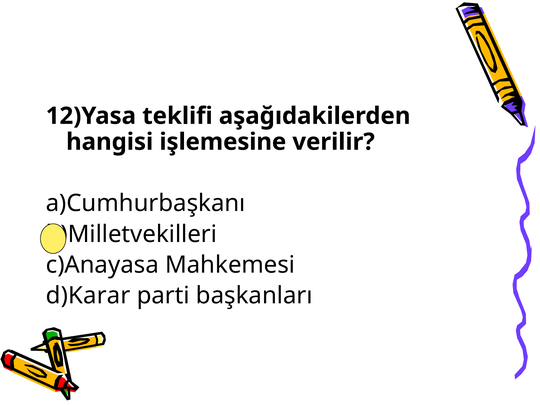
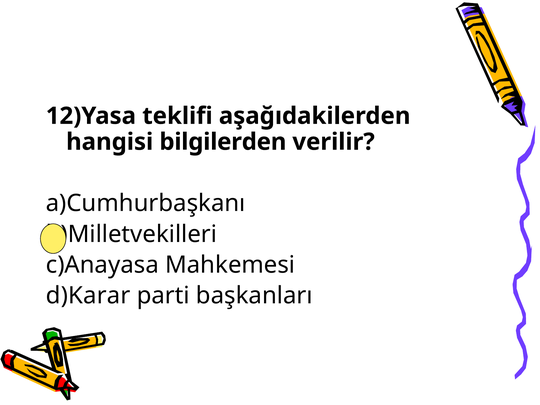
işlemesine: işlemesine -> bilgilerden (223, 142)
